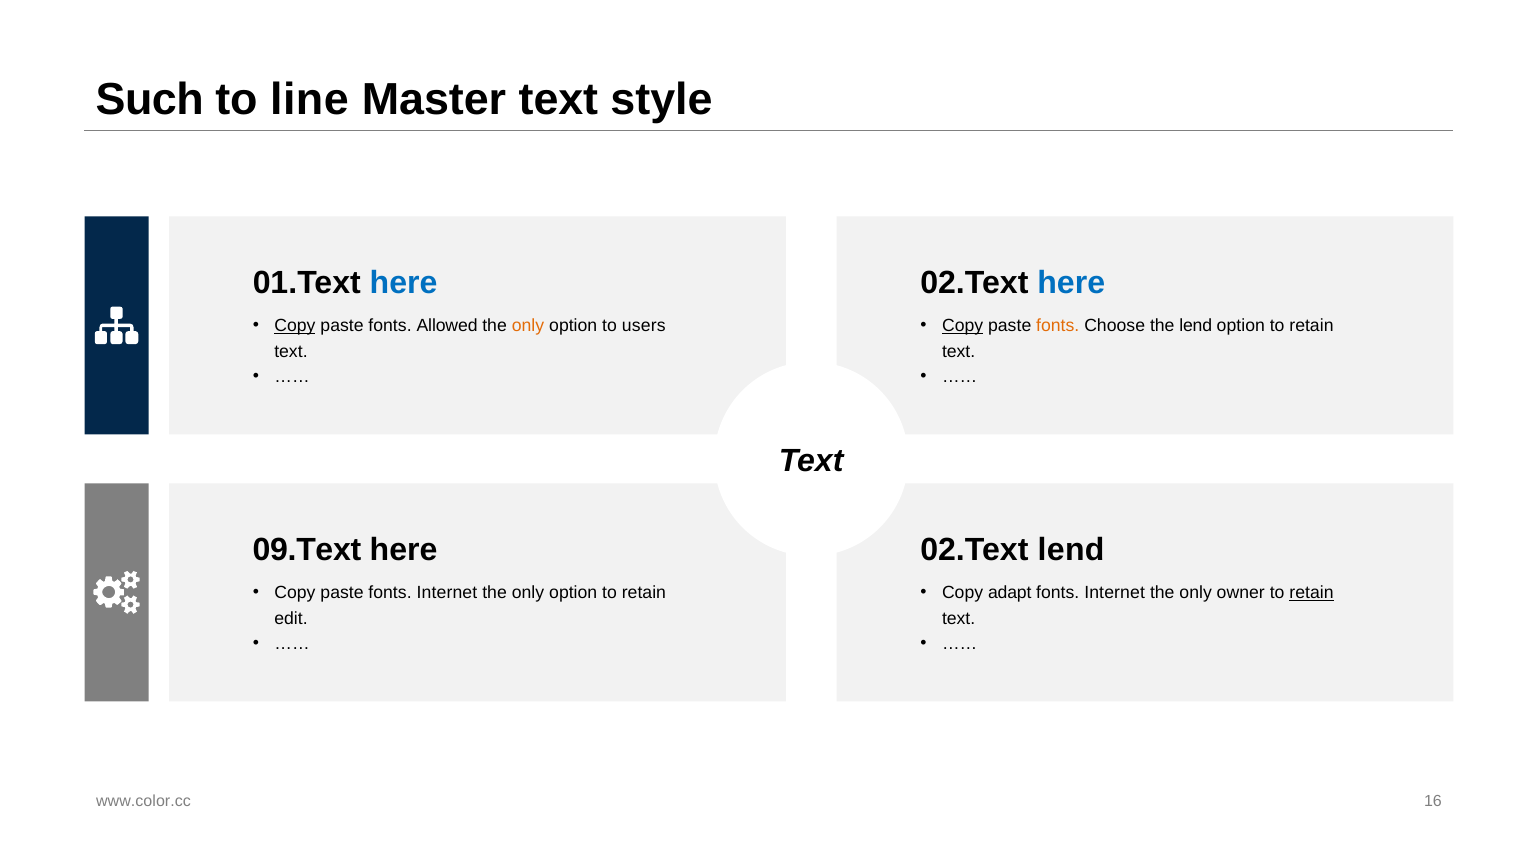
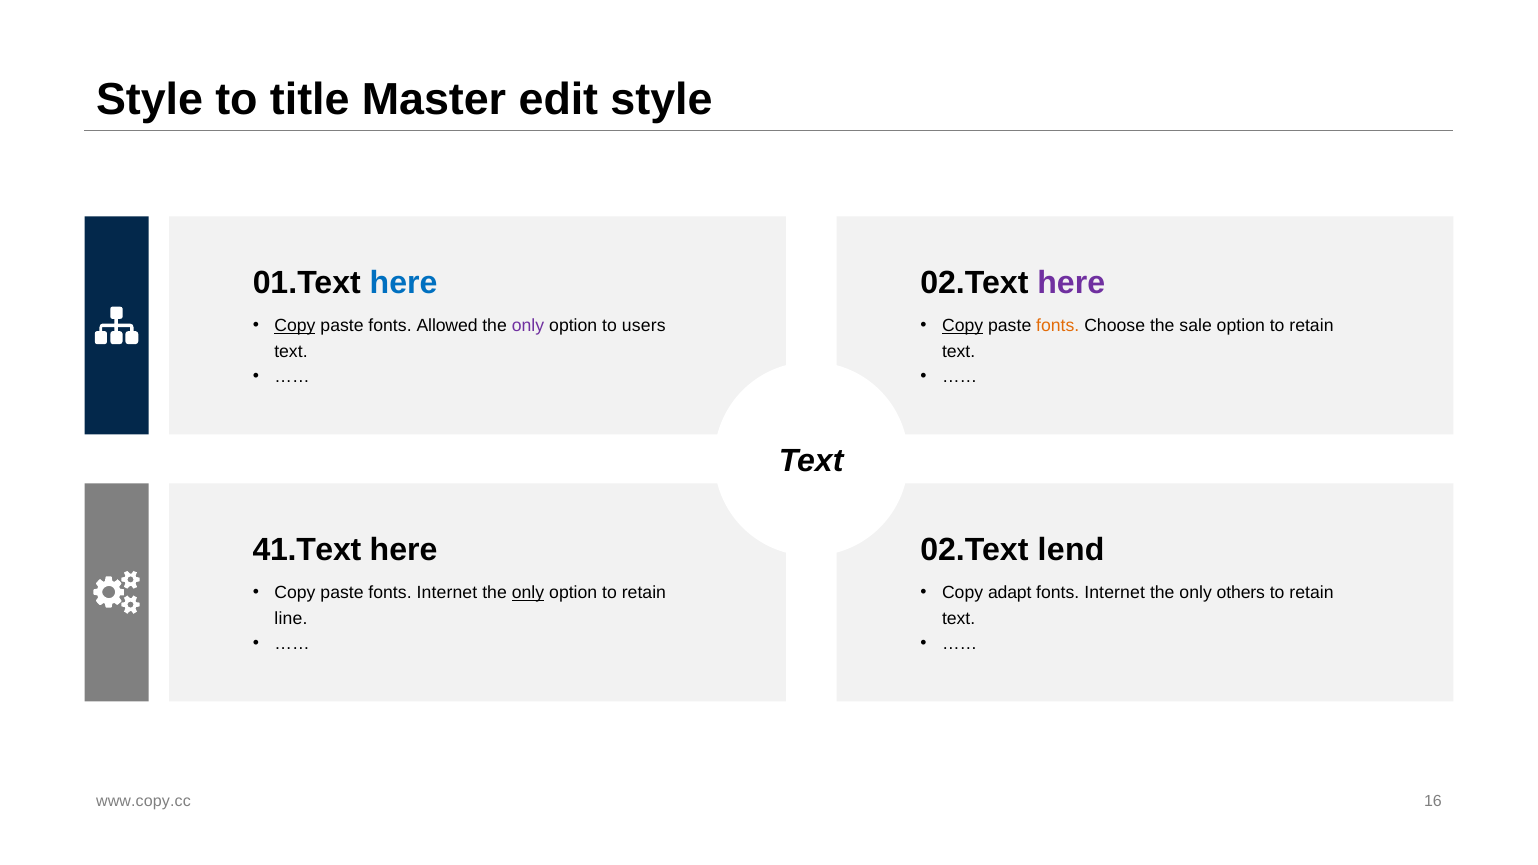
Such: Such -> Style (150, 99)
line: line -> title (310, 99)
Master text: text -> edit (558, 99)
here colour: blue -> purple (1071, 283)
only colour: orange -> purple (528, 326)
the lend: lend -> sale (1196, 326)
09.Text: 09.Text -> 41.Text (307, 550)
only underline: none -> present (528, 593)
owner: owner -> others (1241, 593)
retain underline: present -> none (1312, 593)
edit: edit -> line (291, 618)
www.color.cc: www.color.cc -> www.copy.cc (143, 801)
